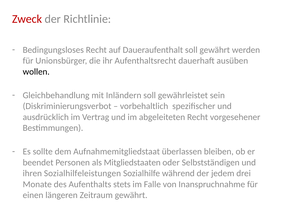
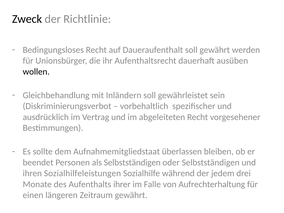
Zweck colour: red -> black (27, 19)
als Mitgliedstaaten: Mitgliedstaaten -> Selbstständigen (132, 162)
stets: stets -> ihrer (122, 184)
Inanspruchnahme: Inanspruchnahme -> Aufrechterhaltung (212, 184)
